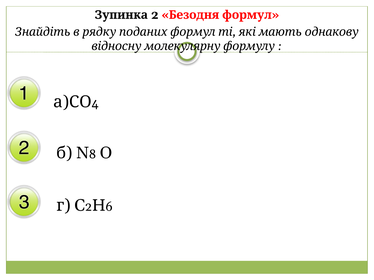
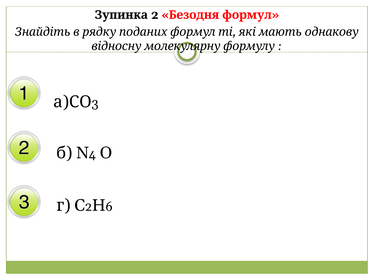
4: 4 -> 3 (95, 103)
8: 8 -> 4 (93, 155)
